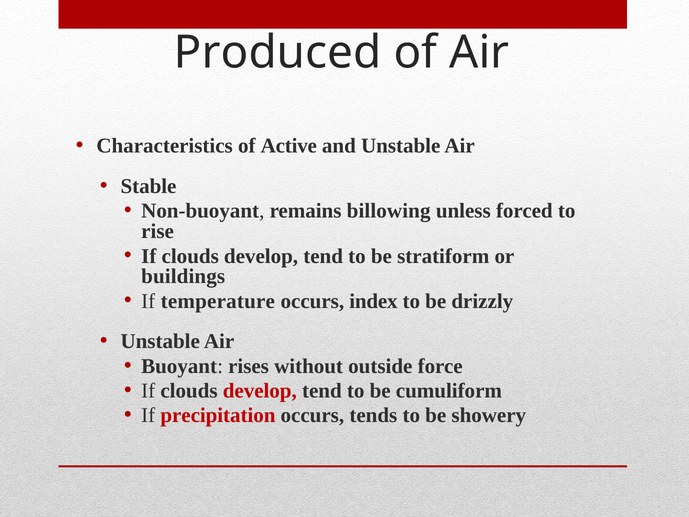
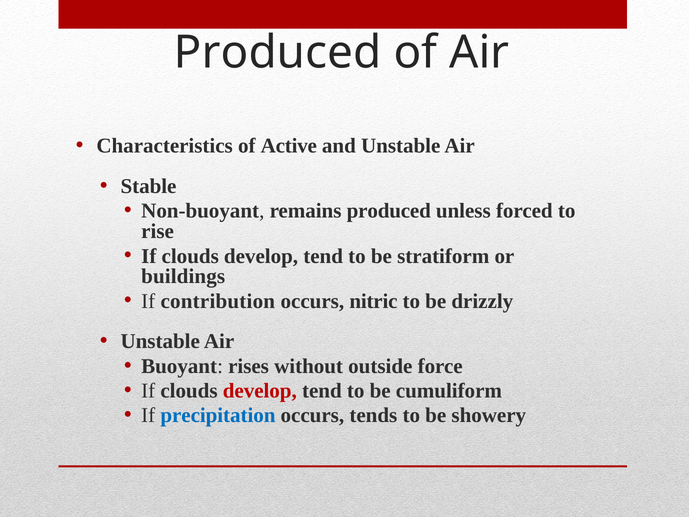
remains billowing: billowing -> produced (389, 211)
temperature: temperature -> contribution (218, 301)
index: index -> nitric (373, 301)
precipitation colour: red -> blue (218, 415)
